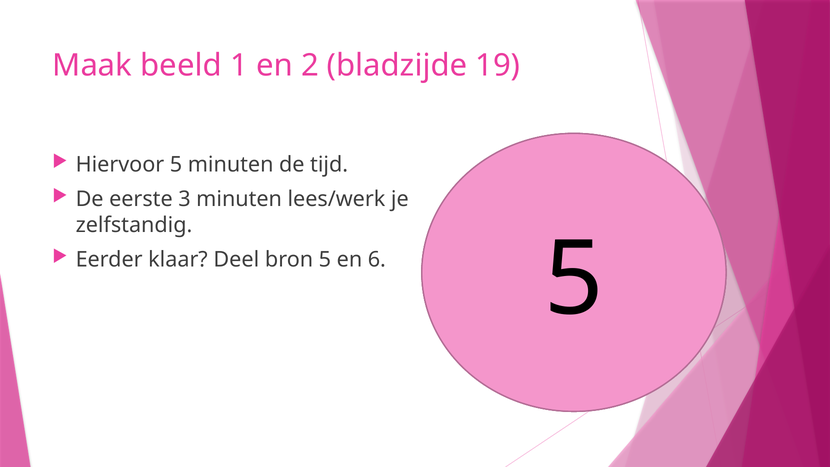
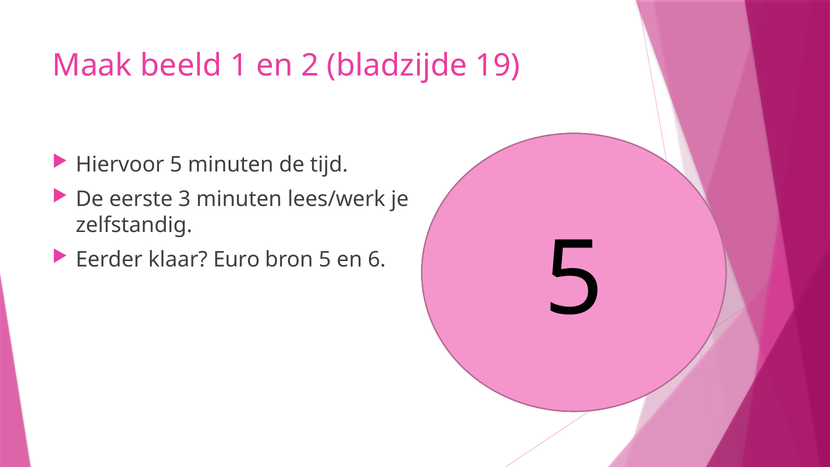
Deel: Deel -> Euro (236, 260)
